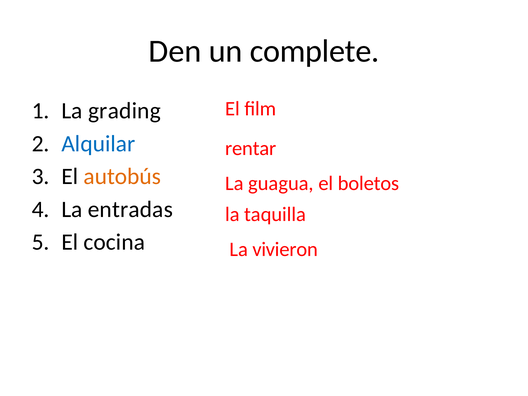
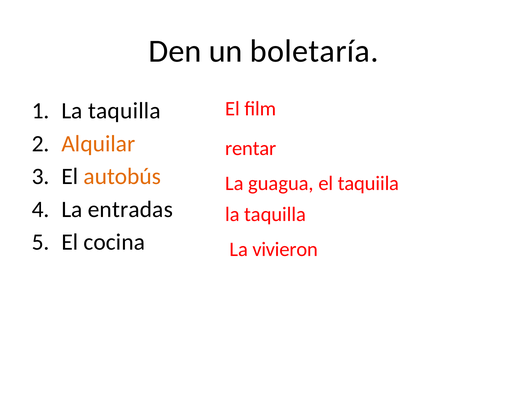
complete: complete -> boletaría (314, 51)
grading: grading -> taquilla (124, 111)
Alquilar colour: blue -> orange (98, 144)
boletos: boletos -> taquiila (368, 184)
